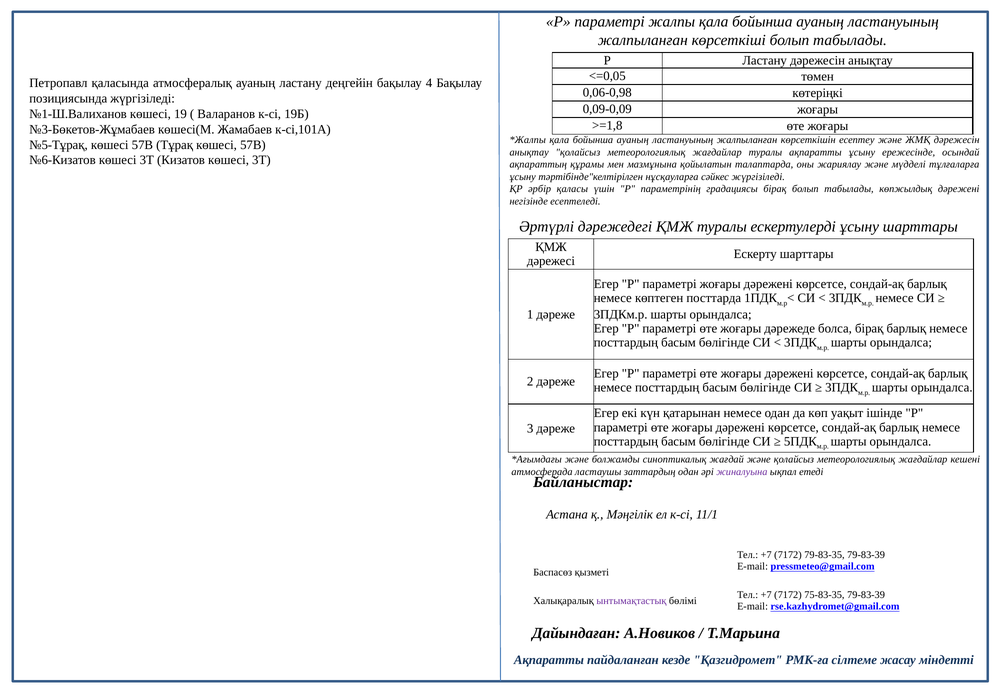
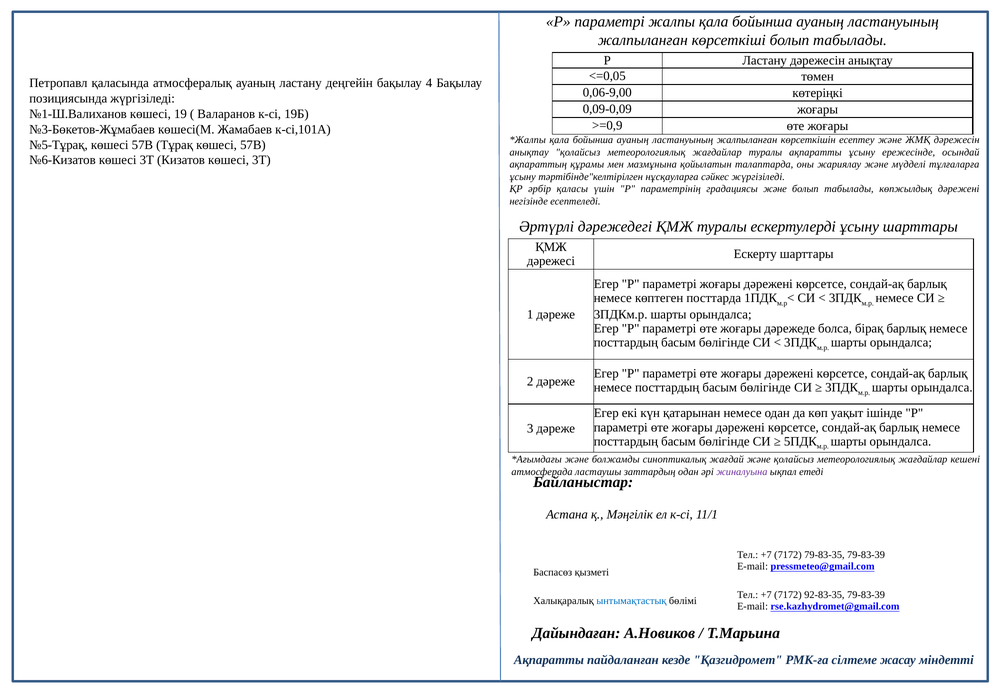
0,06-0,98: 0,06-0,98 -> 0,06-9,00 (607, 93)
>=1,8: >=1,8 -> >=0,9 (607, 126)
градациясы бірақ: бірақ -> және (775, 189)
75-83-35: 75-83-35 -> 92-83-35 (824, 595)
ынтымақтастық colour: purple -> blue (631, 601)
